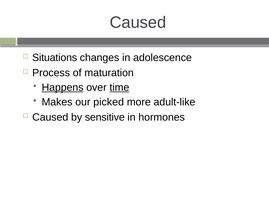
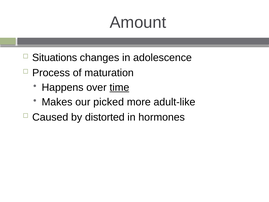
Caused: Caused -> Amount (138, 22)
Happens underline: present -> none (63, 87)
sensitive: sensitive -> distorted (105, 117)
